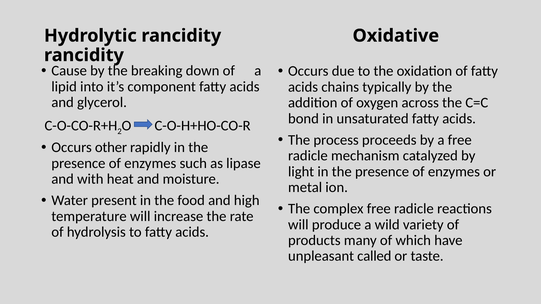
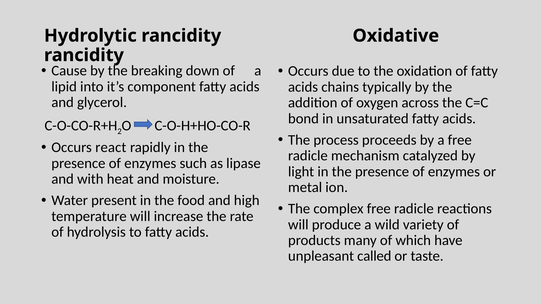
other: other -> react (111, 148)
